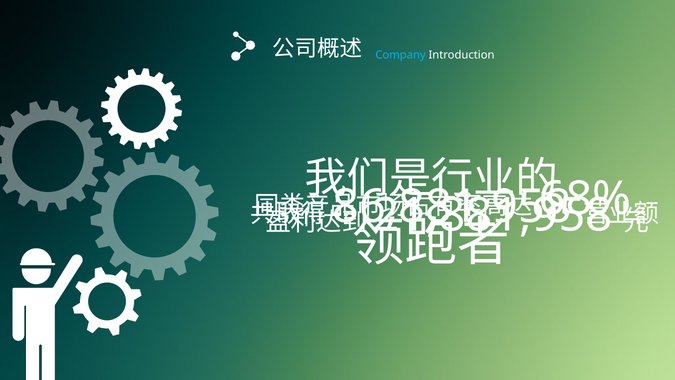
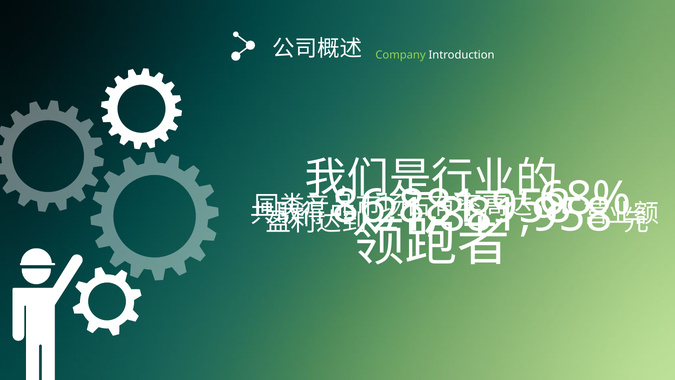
Company colour: light blue -> light green (401, 55)
